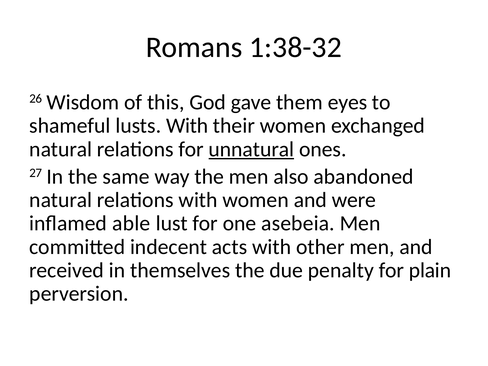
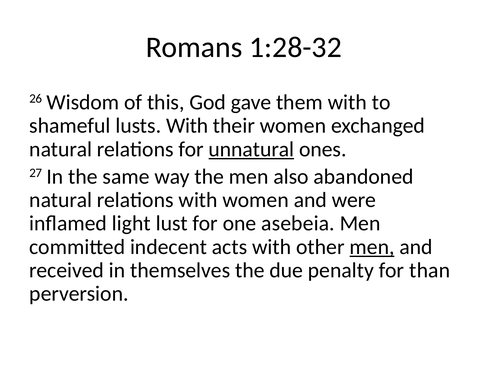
1:38-32: 1:38-32 -> 1:28-32 (296, 47)
them eyes: eyes -> with (347, 102)
able: able -> light (131, 223)
men underline: none -> present (372, 247)
plain: plain -> than (430, 270)
